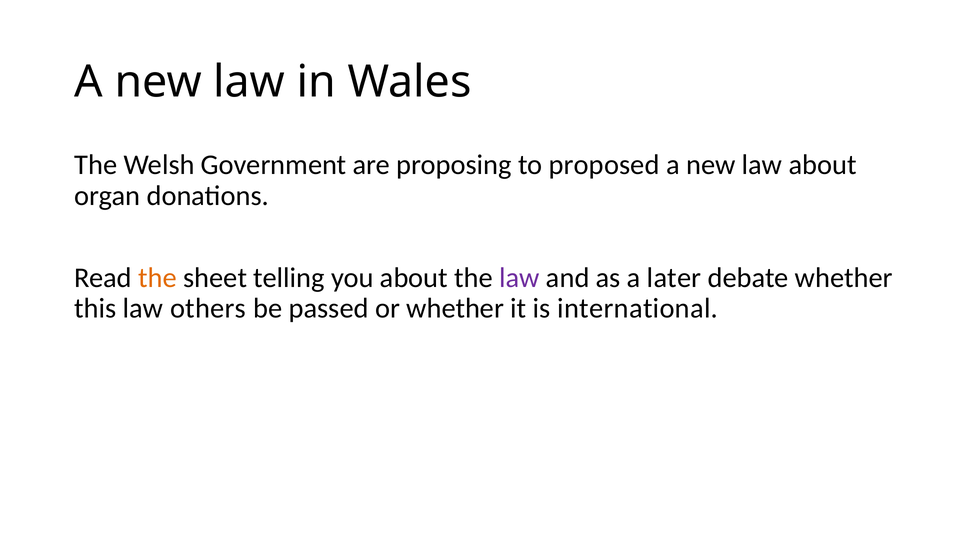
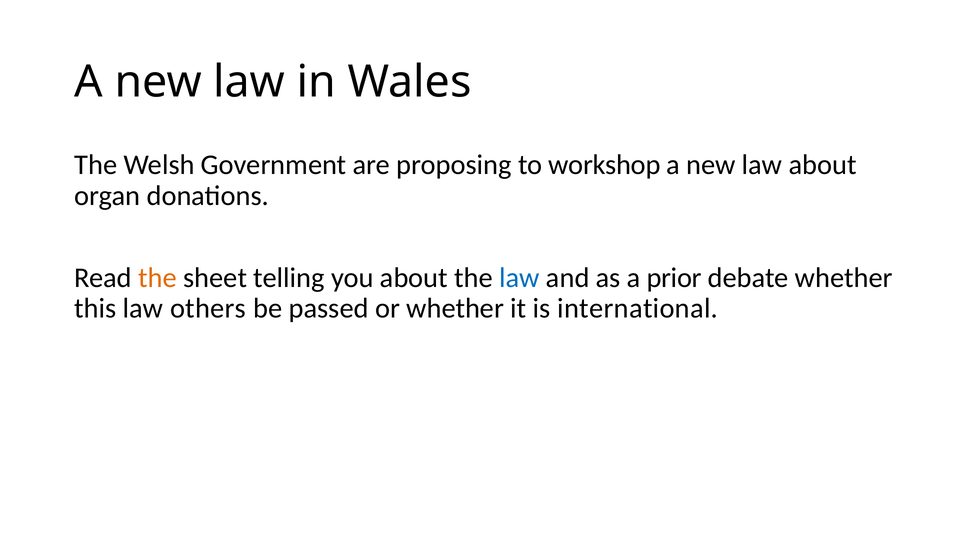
proposed: proposed -> workshop (604, 165)
law colour: purple -> blue (519, 278)
later: later -> prior (674, 278)
